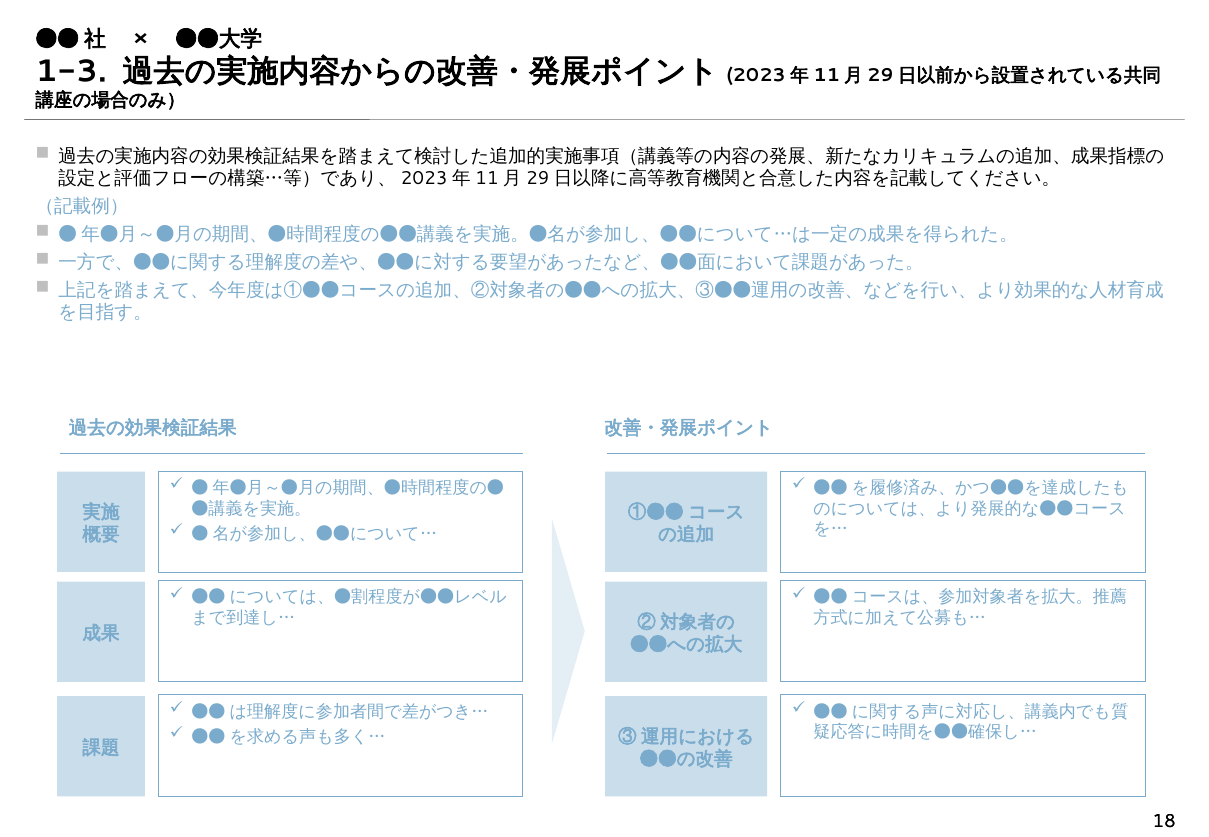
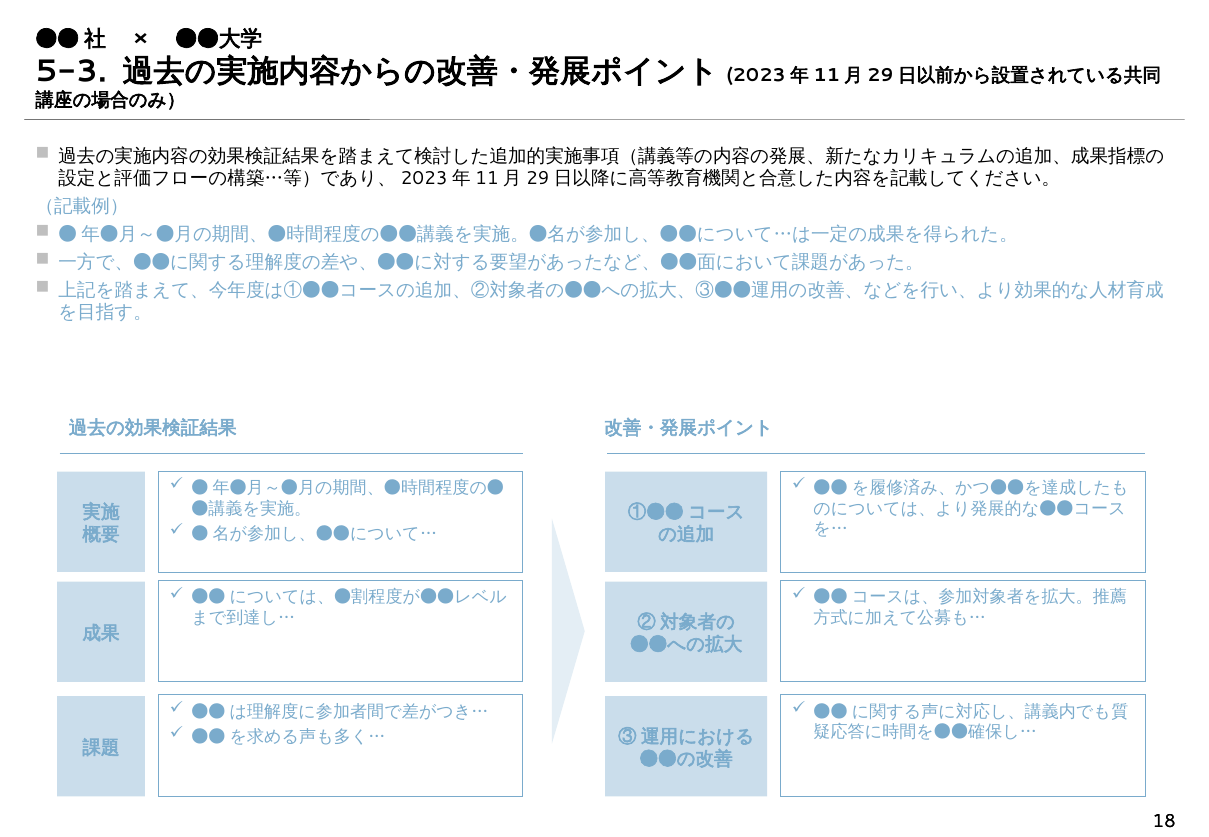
1-3: 1-3 -> 5-3 (71, 71)
